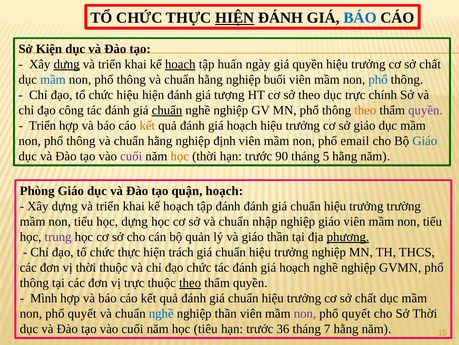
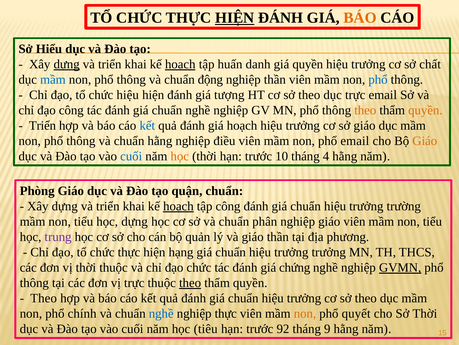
BÁO colour: blue -> orange (360, 18)
Kiện: Kiện -> Hiểu (49, 49)
ngày: ngày -> danh (258, 64)
hằng: hằng -> động (210, 80)
nghiệp buổi: buổi -> thần (275, 80)
trực chính: chính -> email (383, 95)
chuẩn underline: present -> none (167, 110)
quyền colour: purple -> orange (425, 110)
kết colour: orange -> blue (147, 125)
định: định -> điều (224, 141)
Giáo colour: blue -> orange (425, 141)
cuối colour: purple -> blue (131, 156)
90: 90 -> 10 (282, 156)
5: 5 -> 4 (326, 156)
quận hoạch: hoạch -> chuẩn (224, 191)
hoạch underline: none -> present (178, 206)
tập đánh: đánh -> công (228, 206)
nhập: nhập -> phân (265, 221)
phương underline: present -> none (348, 236)
trách: trách -> hạng (181, 252)
trưởng nghiệp: nghiệp -> trưởng (329, 252)
tác đánh giá hoạch: hoạch -> chứng (295, 267)
GVMN underline: none -> present (400, 267)
Mình: Mình -> Theo (44, 298)
chất: chất -> theo (366, 298)
quyết: quyết -> chính (82, 313)
nghiệp thần: thần -> thực (226, 313)
non colour: purple -> orange (305, 313)
36: 36 -> 92 (283, 328)
7: 7 -> 9 (327, 328)
